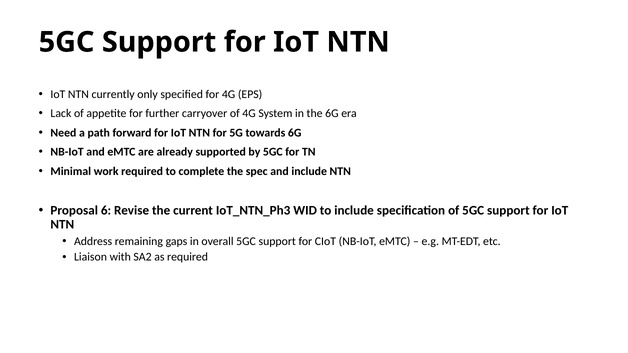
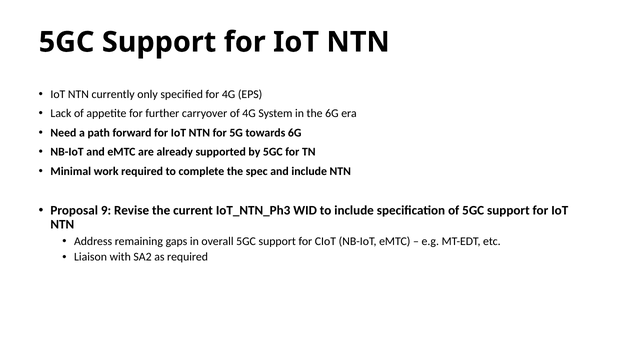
6: 6 -> 9 (106, 210)
